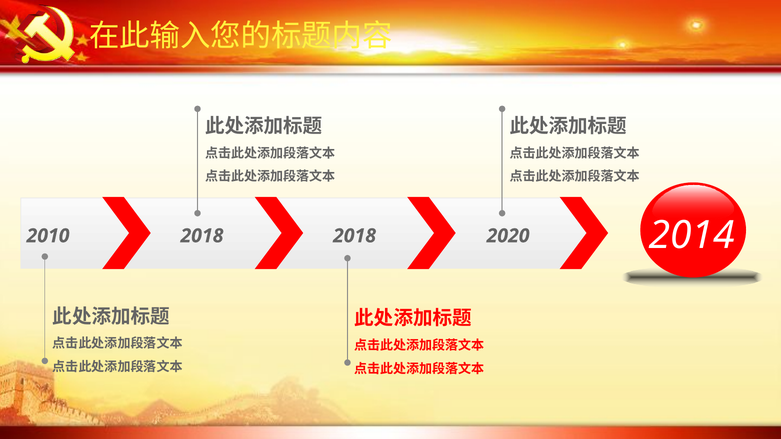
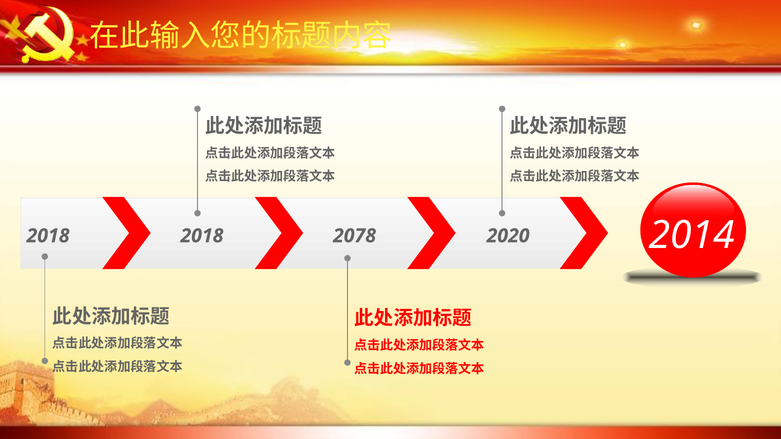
2010: 2010 -> 2018 (48, 236)
2018 2018: 2018 -> 2078 (355, 236)
